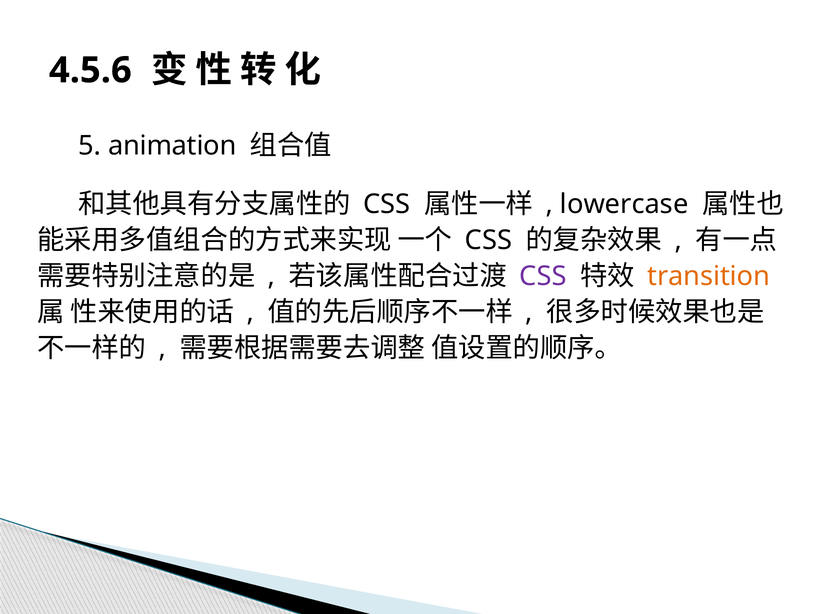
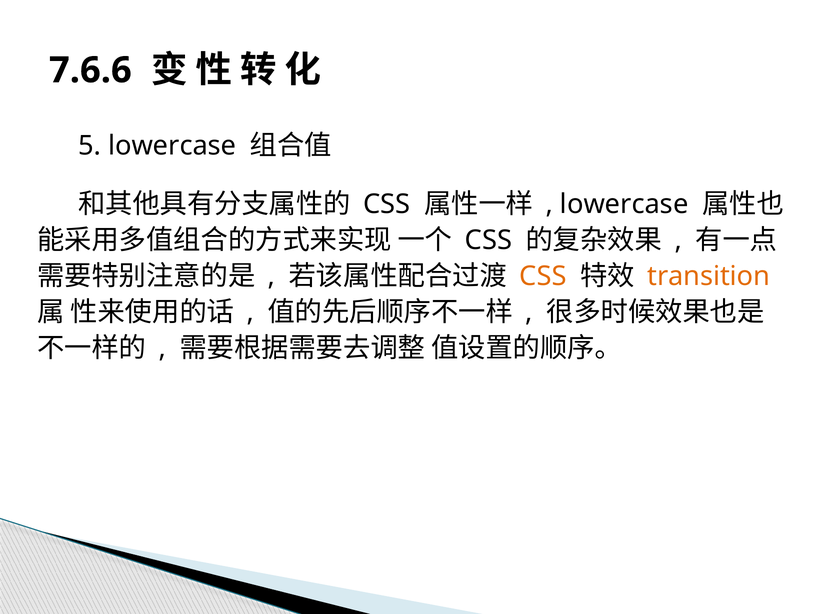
4.5.6: 4.5.6 -> 7.6.6 (90, 70)
5 animation: animation -> lowercase (172, 145)
CSS colour: purple -> orange (543, 276)
